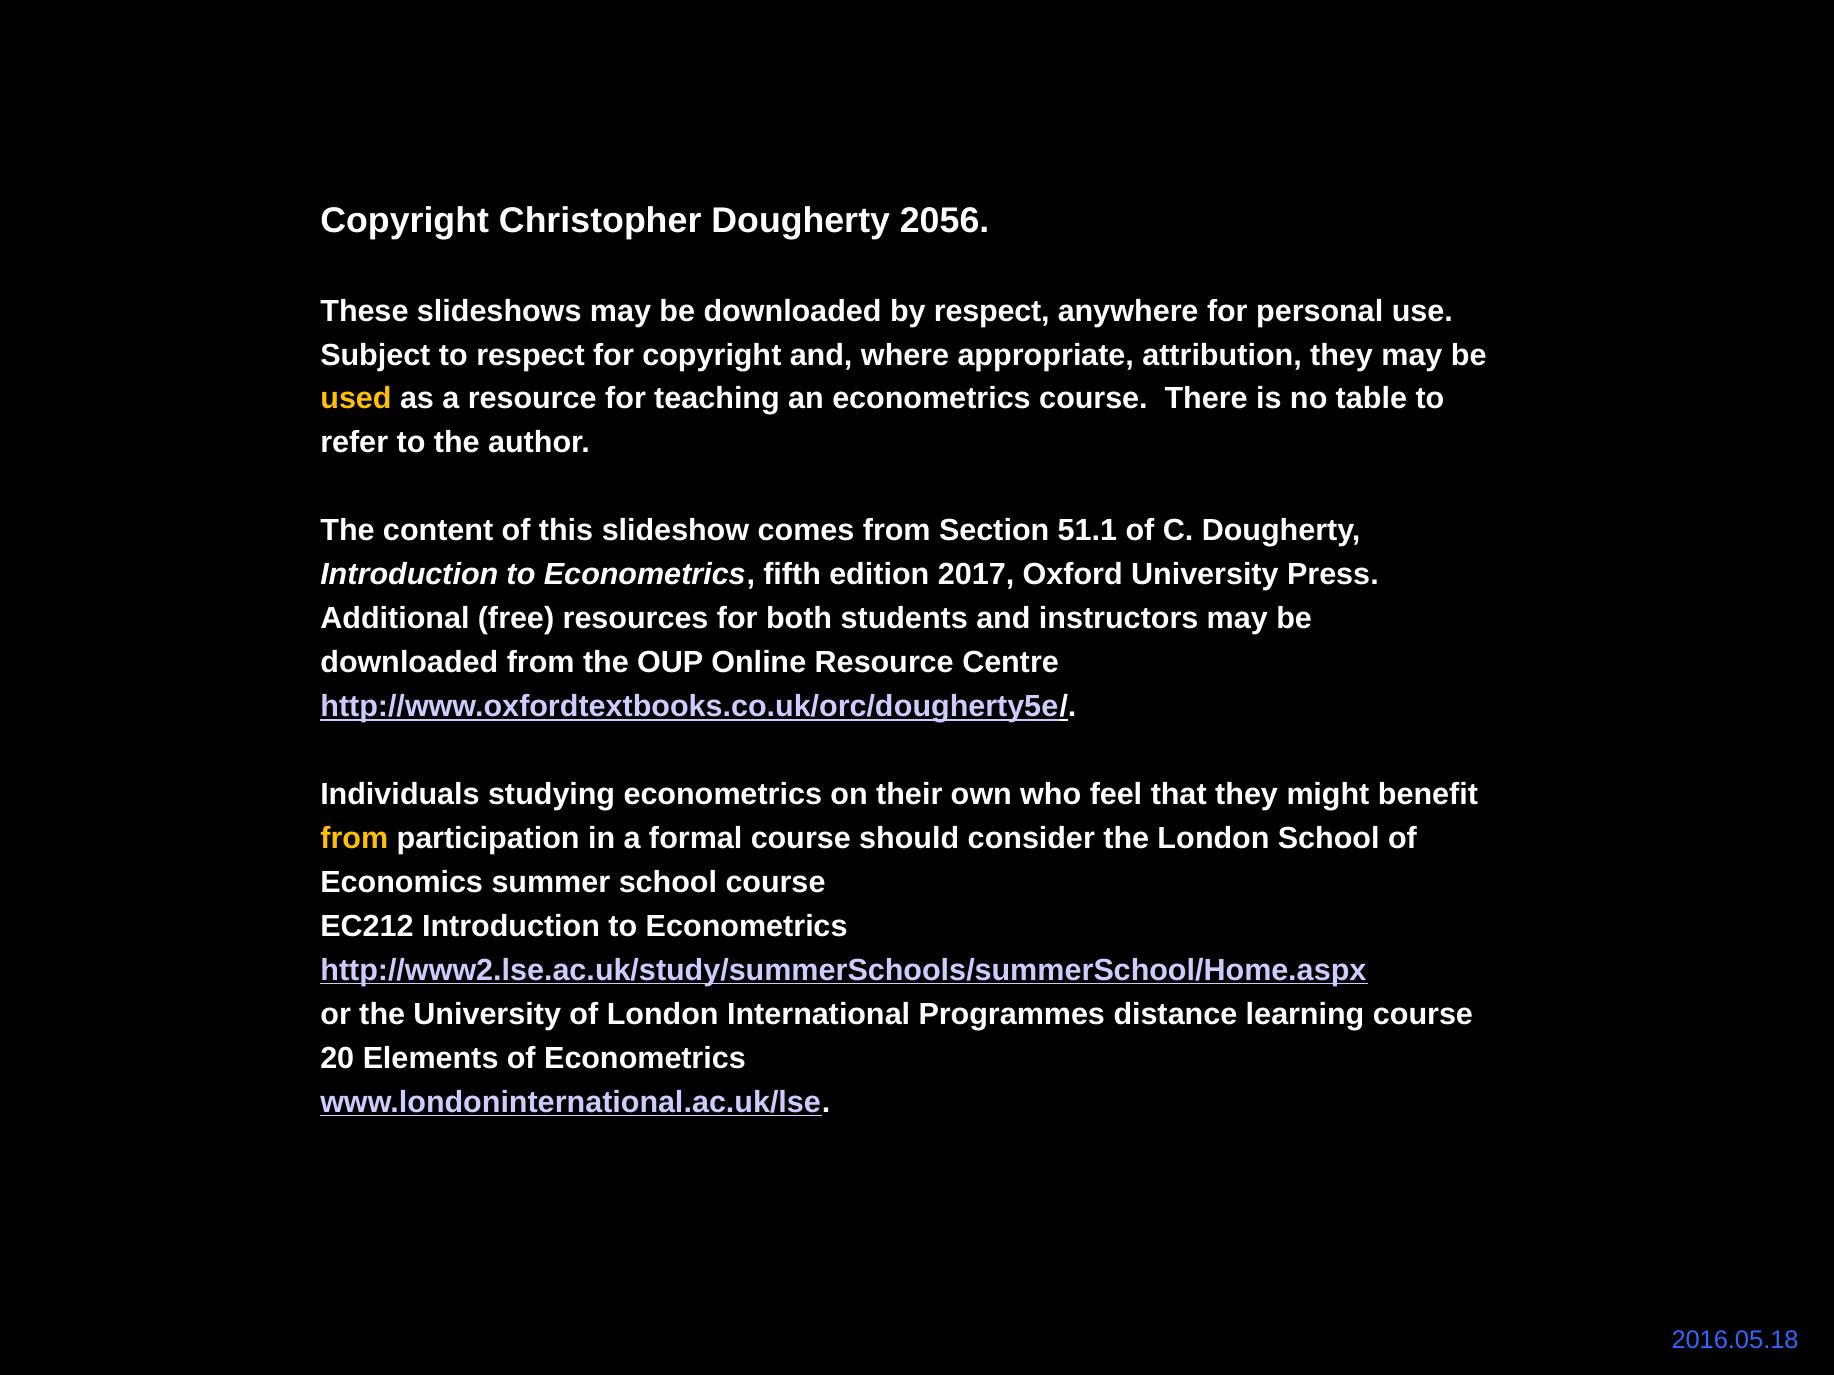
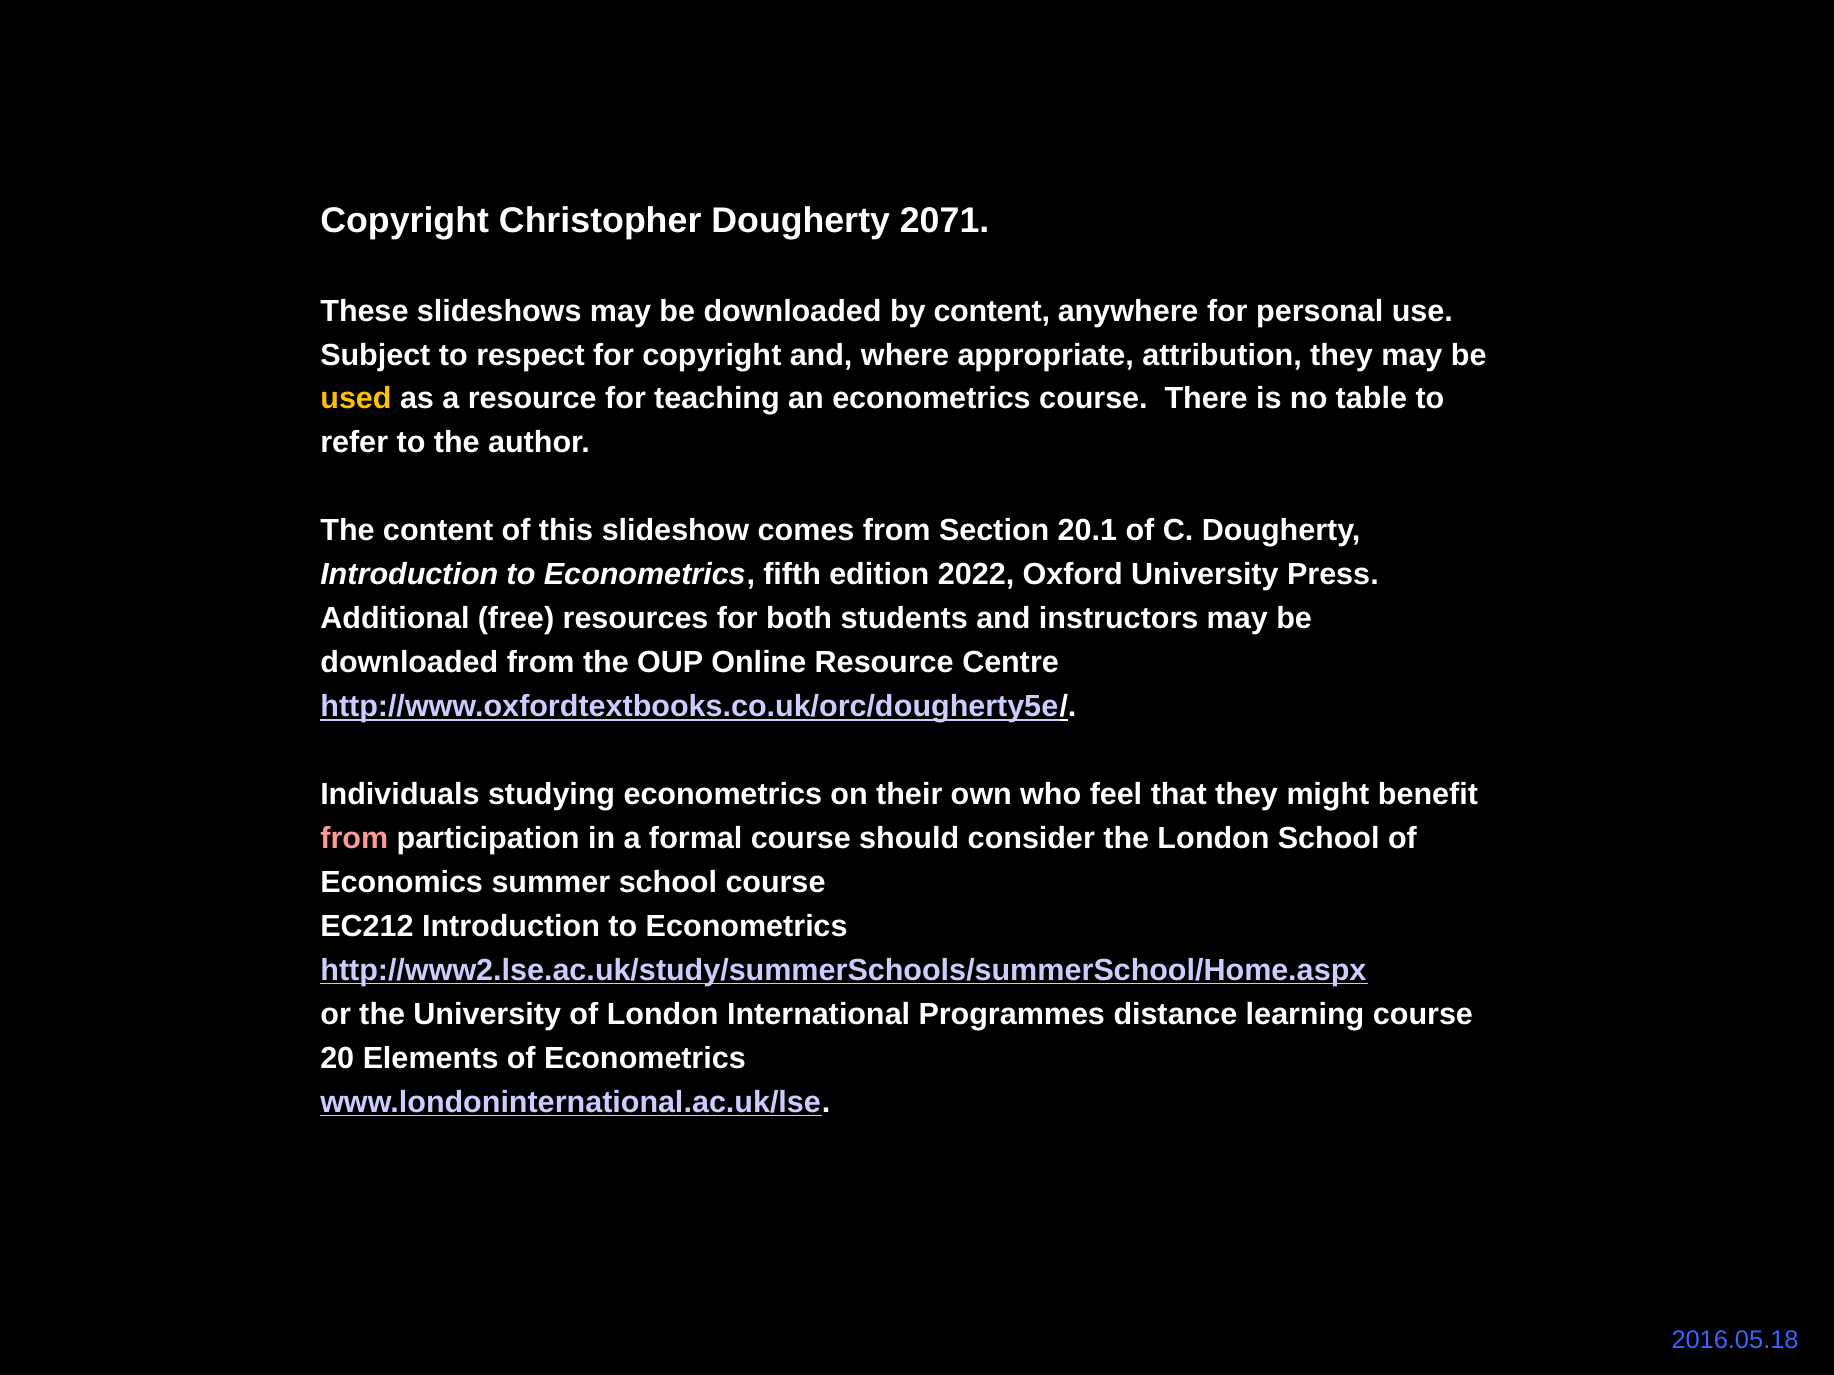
2056: 2056 -> 2071 (945, 220)
by respect: respect -> content (992, 311)
51.1: 51.1 -> 20.1 (1087, 531)
2017: 2017 -> 2022 (976, 575)
from colour: yellow -> pink (354, 839)
